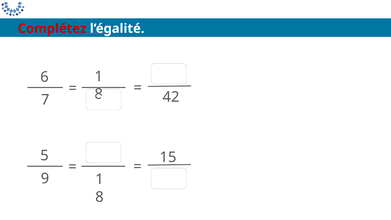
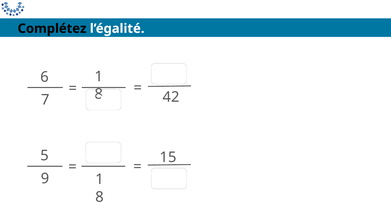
Complétez colour: red -> black (52, 29)
